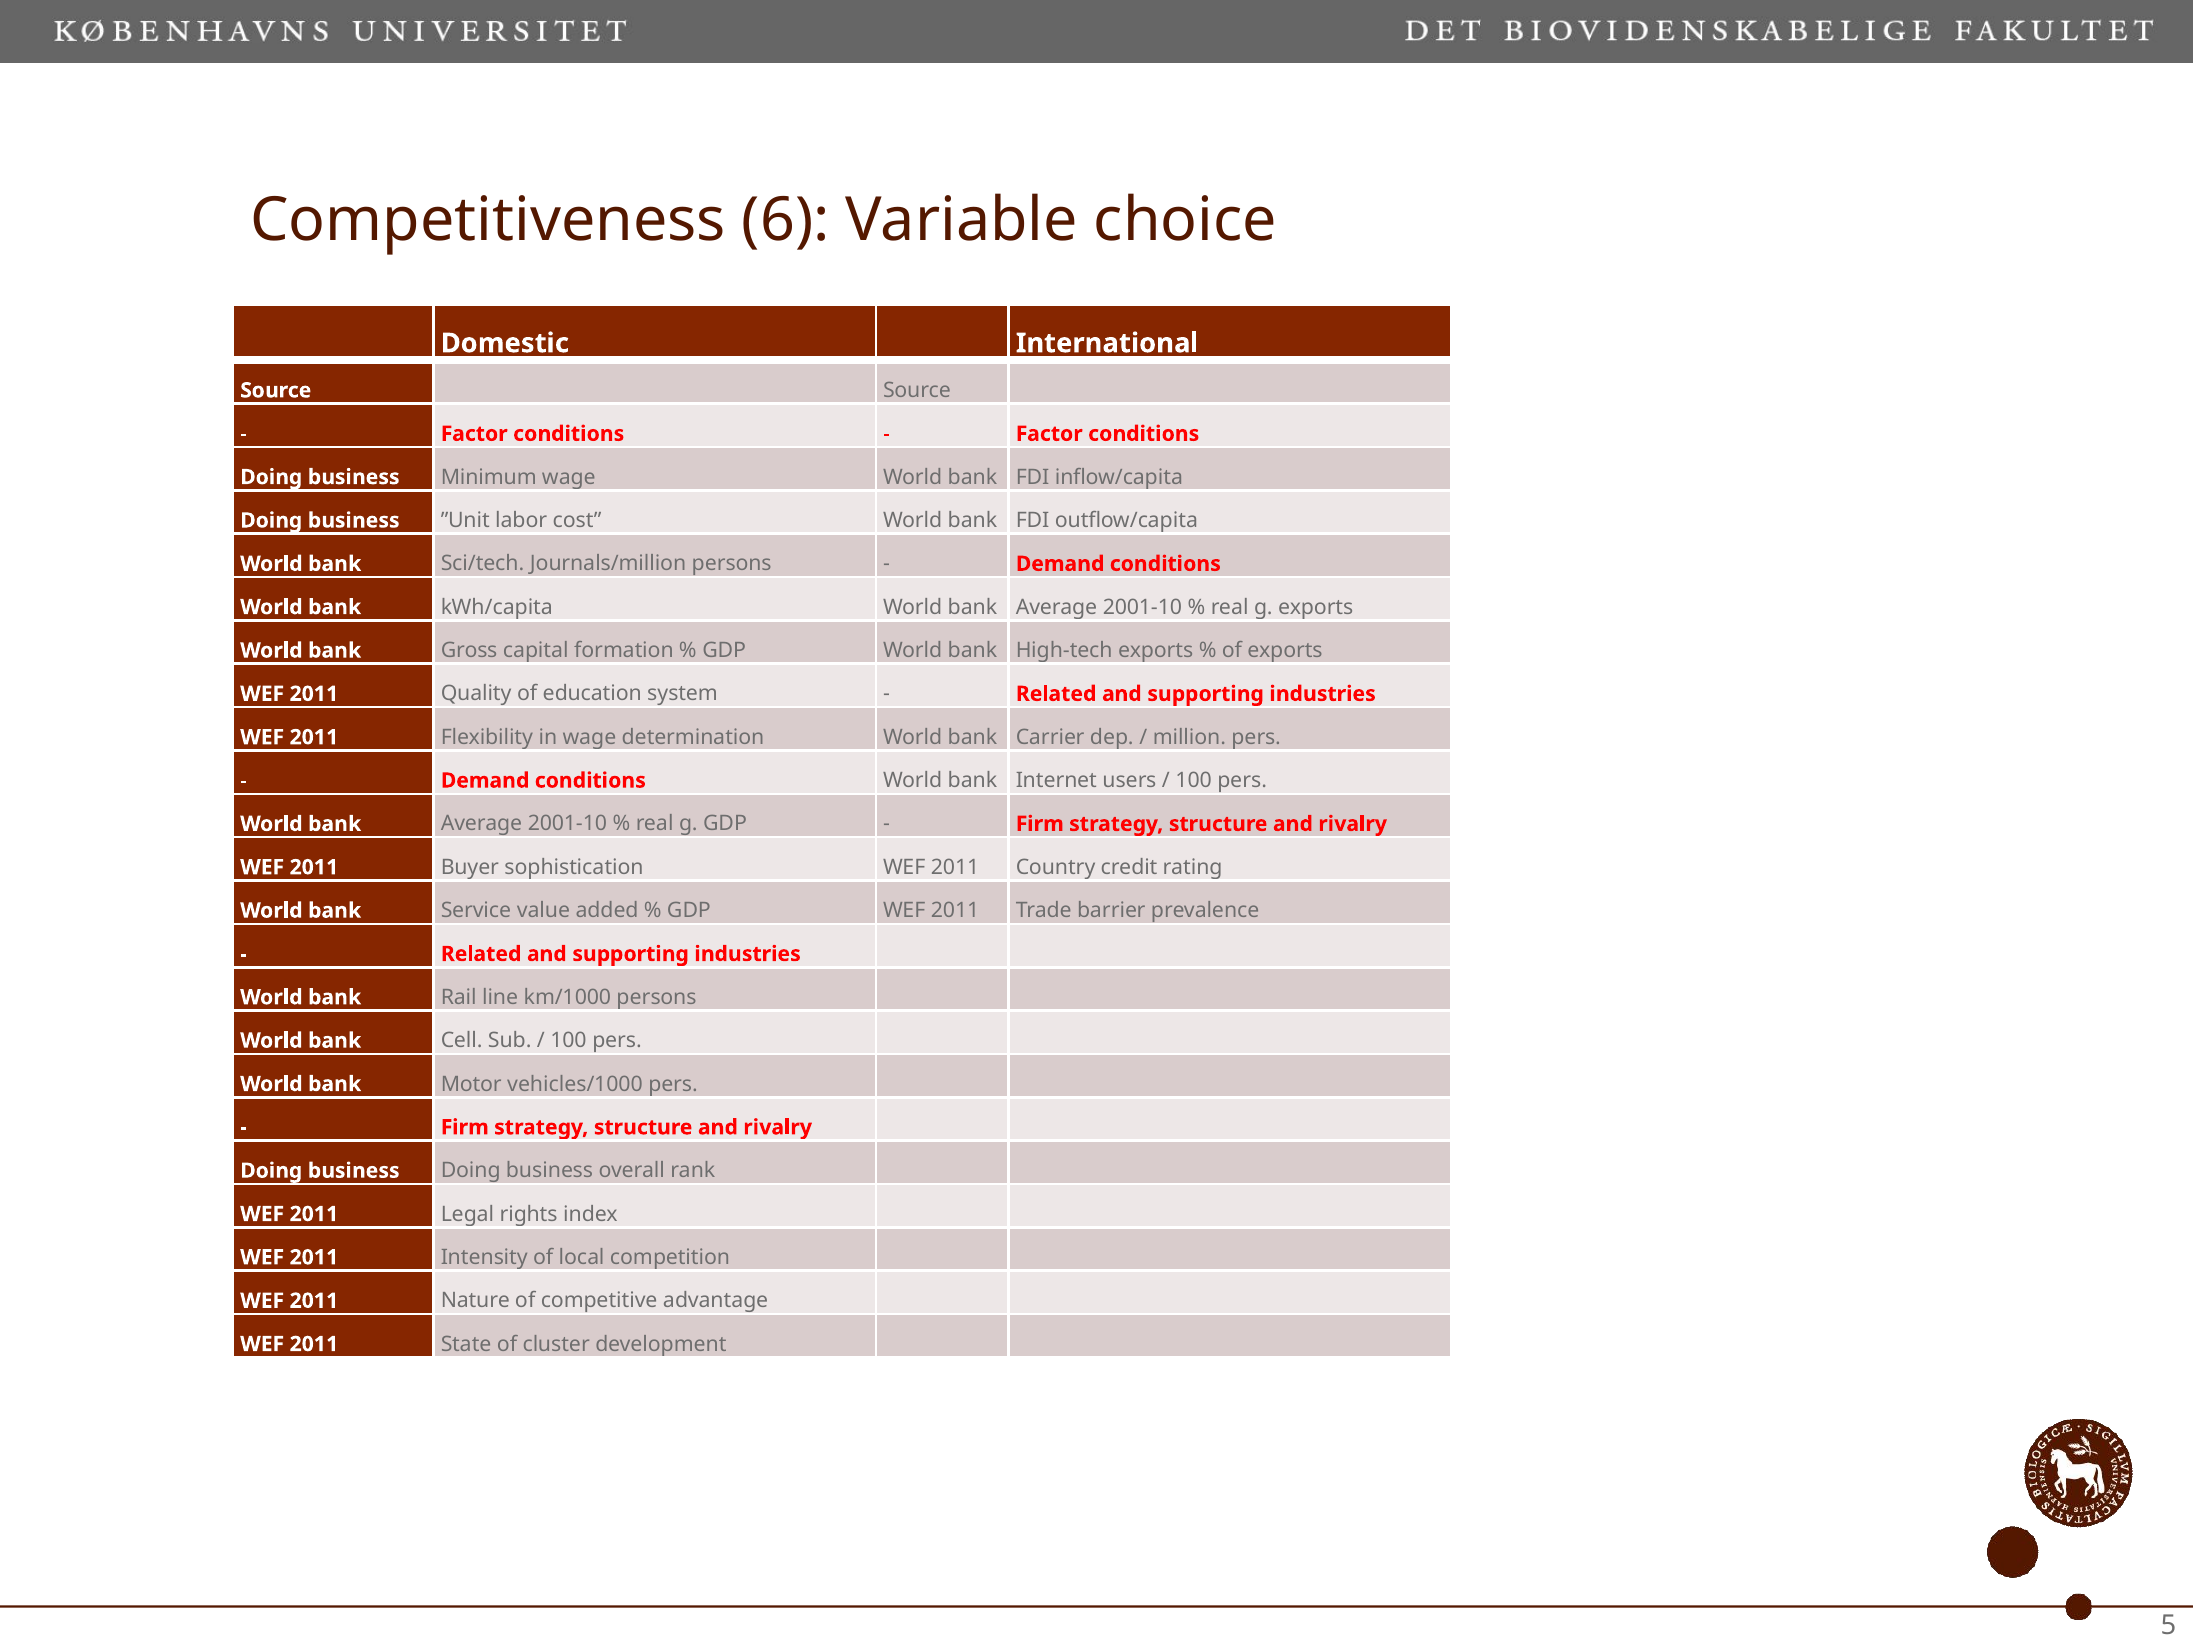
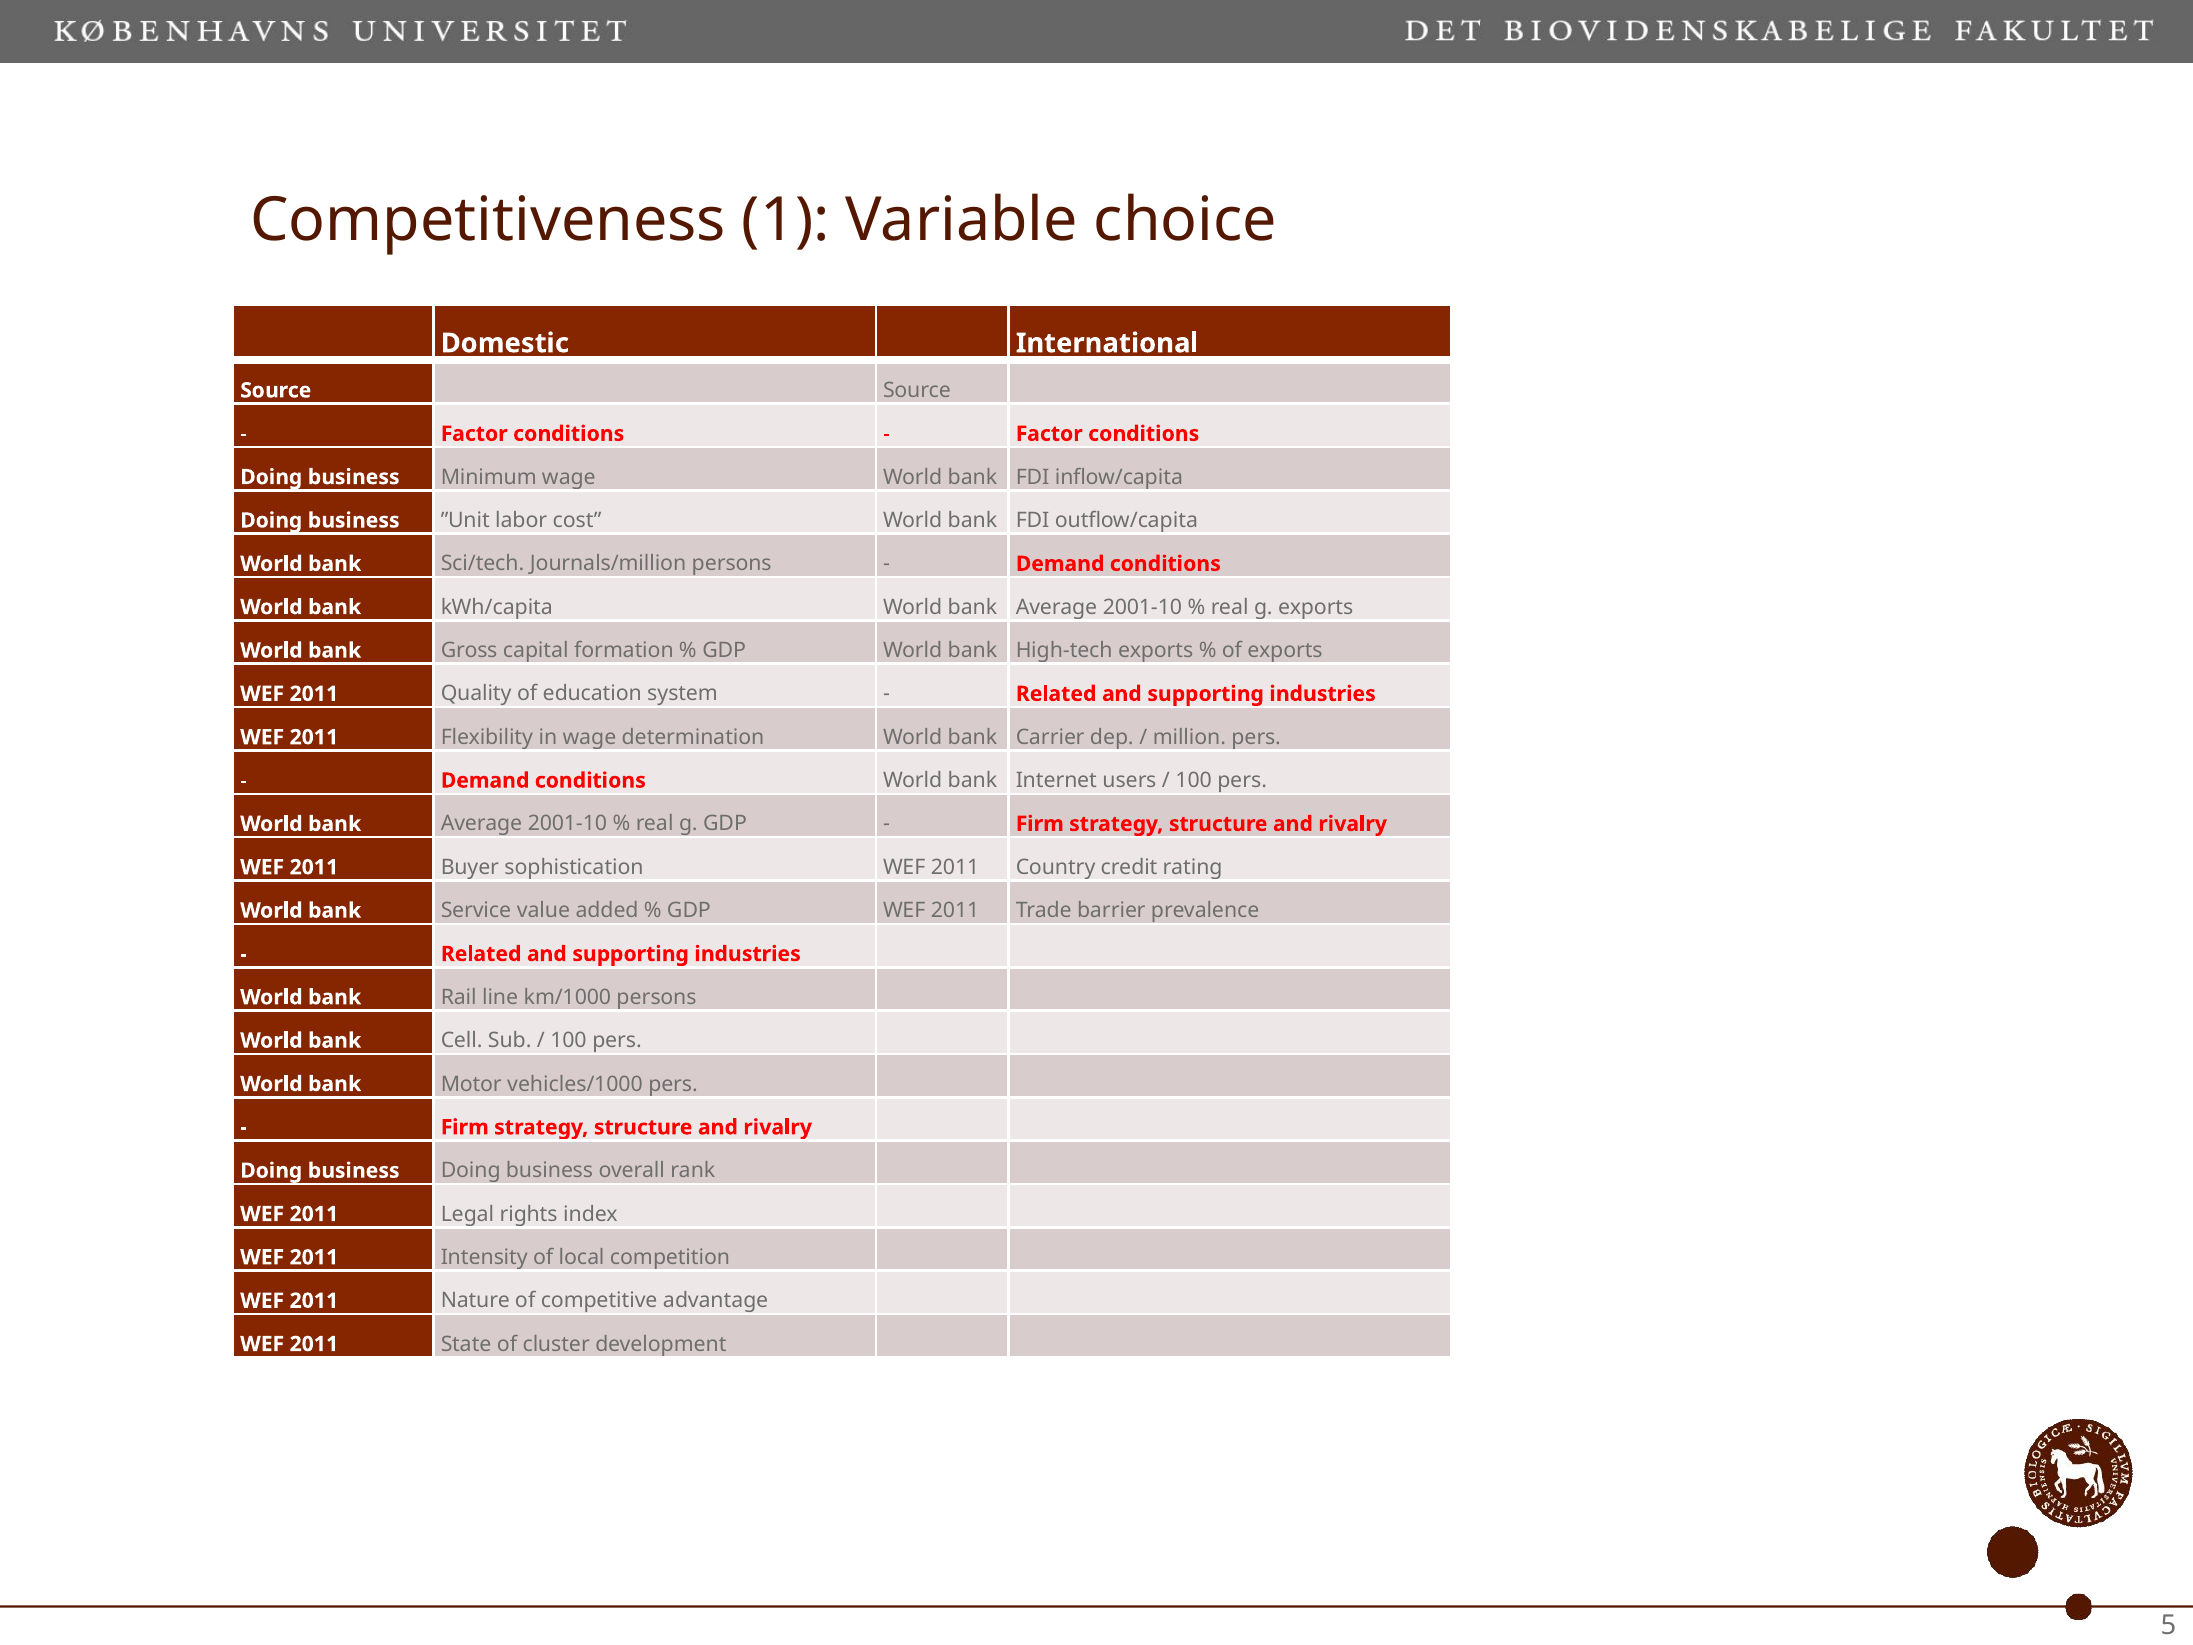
6: 6 -> 1 (786, 220)
